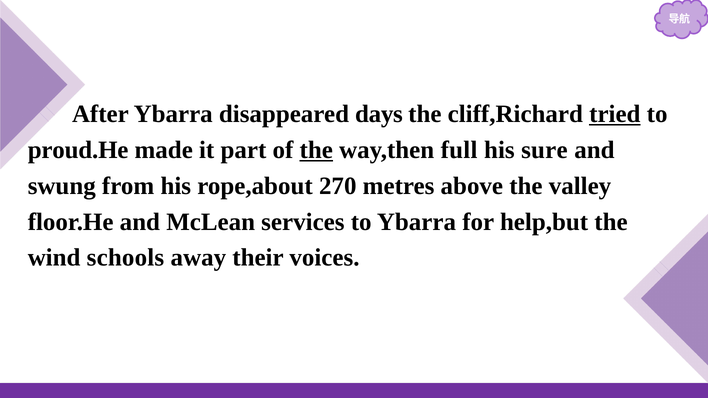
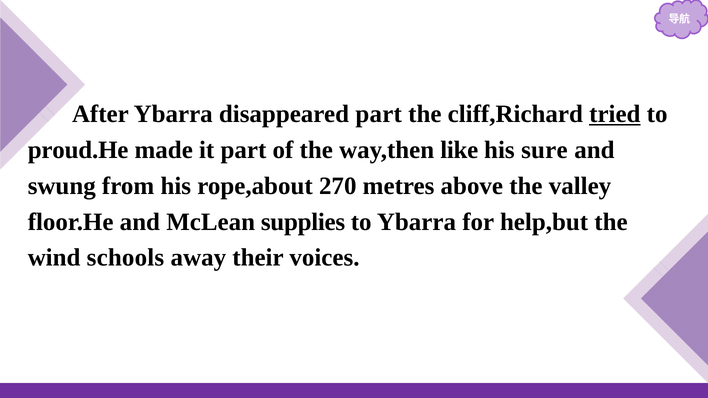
disappeared days: days -> part (379, 114)
the underline: present -> none (316, 150)
full: full -> like (459, 150)
services: services -> supplies (303, 222)
